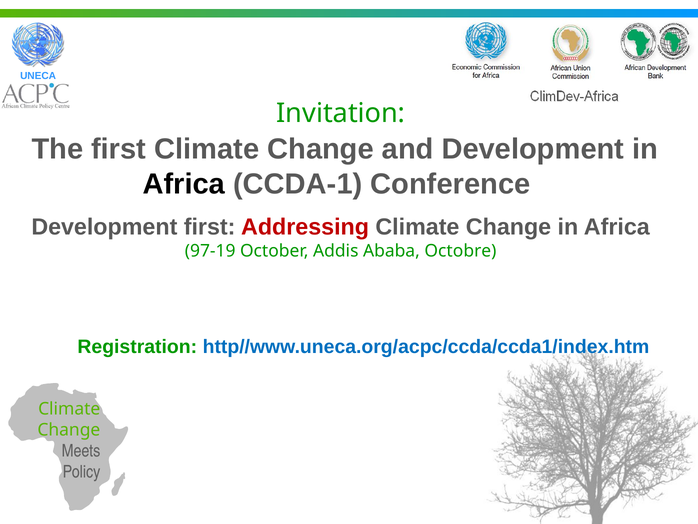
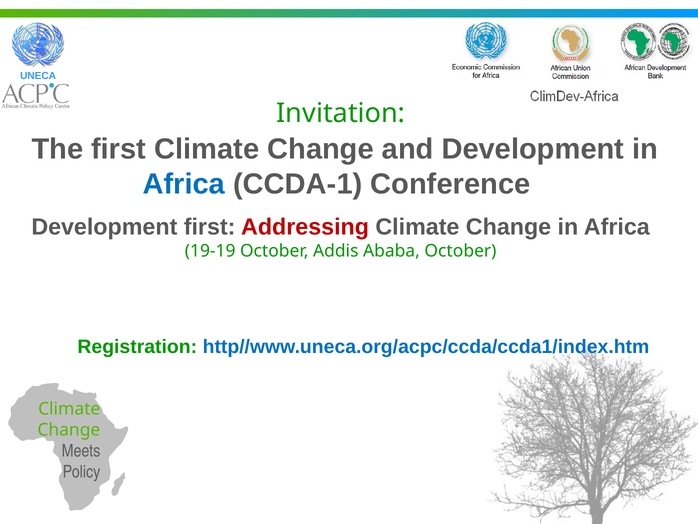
Africa colour: black -> blue (184, 184)
97-19: 97-19 -> 19-19 (210, 251)
Ababa Octobre: Octobre -> October (460, 251)
